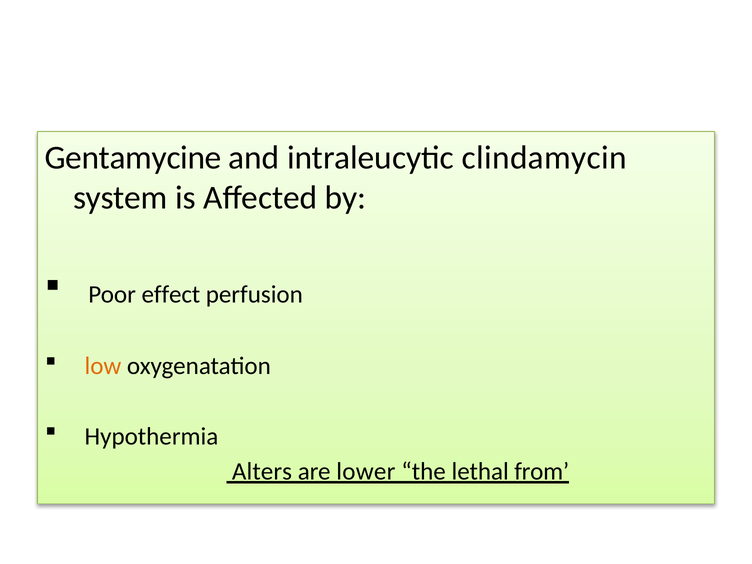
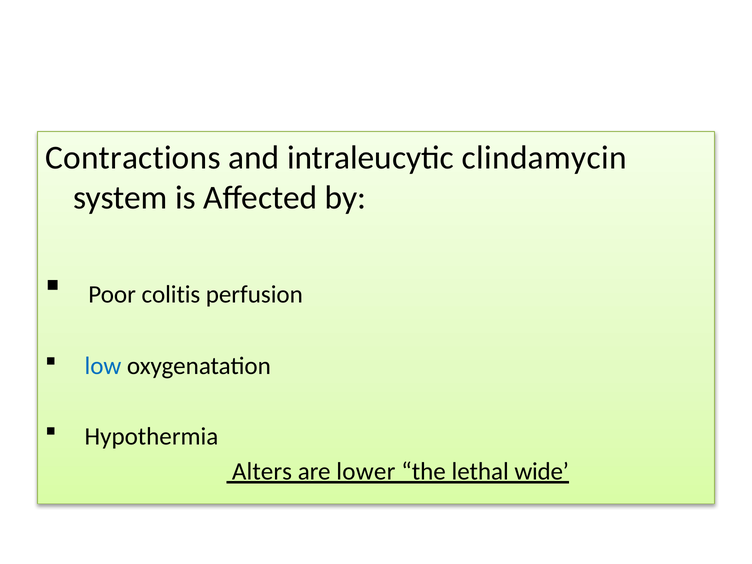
Gentamycine: Gentamycine -> Contractions (133, 158)
effect: effect -> colitis (171, 294)
low colour: orange -> blue (103, 366)
from: from -> wide (542, 471)
